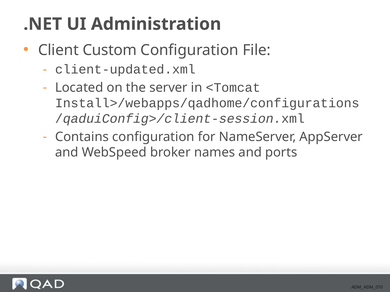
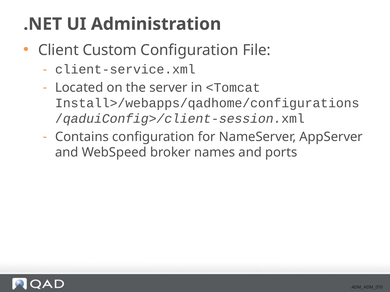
client-updated.xml: client-updated.xml -> client-service.xml (125, 70)
